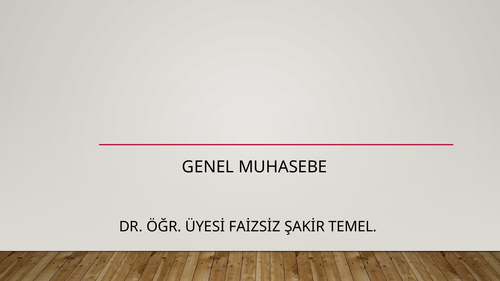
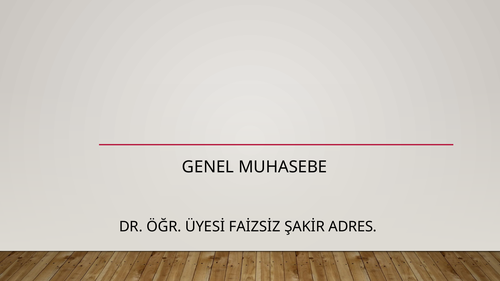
TEMEL: TEMEL -> ADRES (353, 227)
